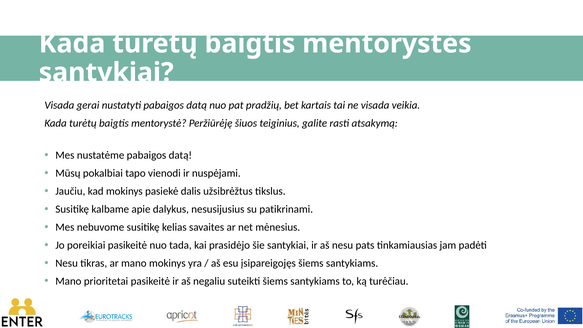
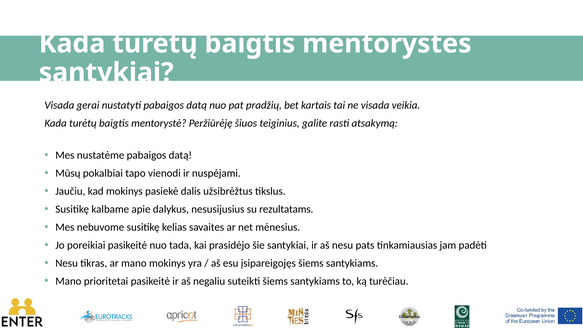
patikrinami: patikrinami -> rezultatams (286, 209)
